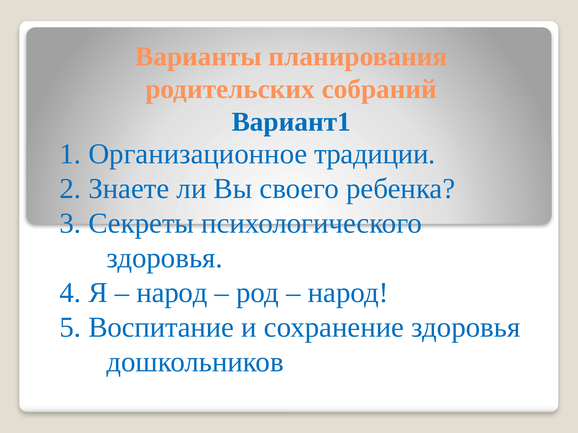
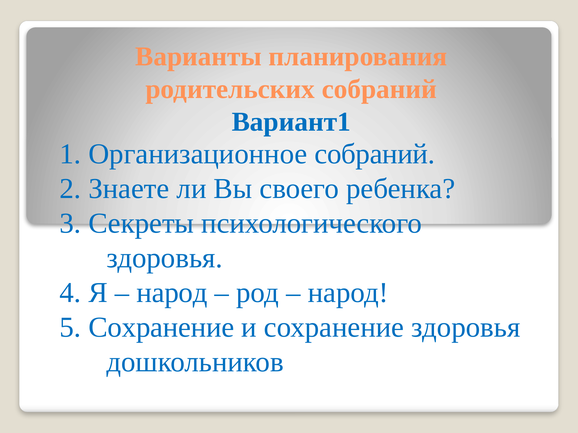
Организационное традиции: традиции -> собраний (375, 154)
5 Воспитание: Воспитание -> Сохранение (161, 328)
